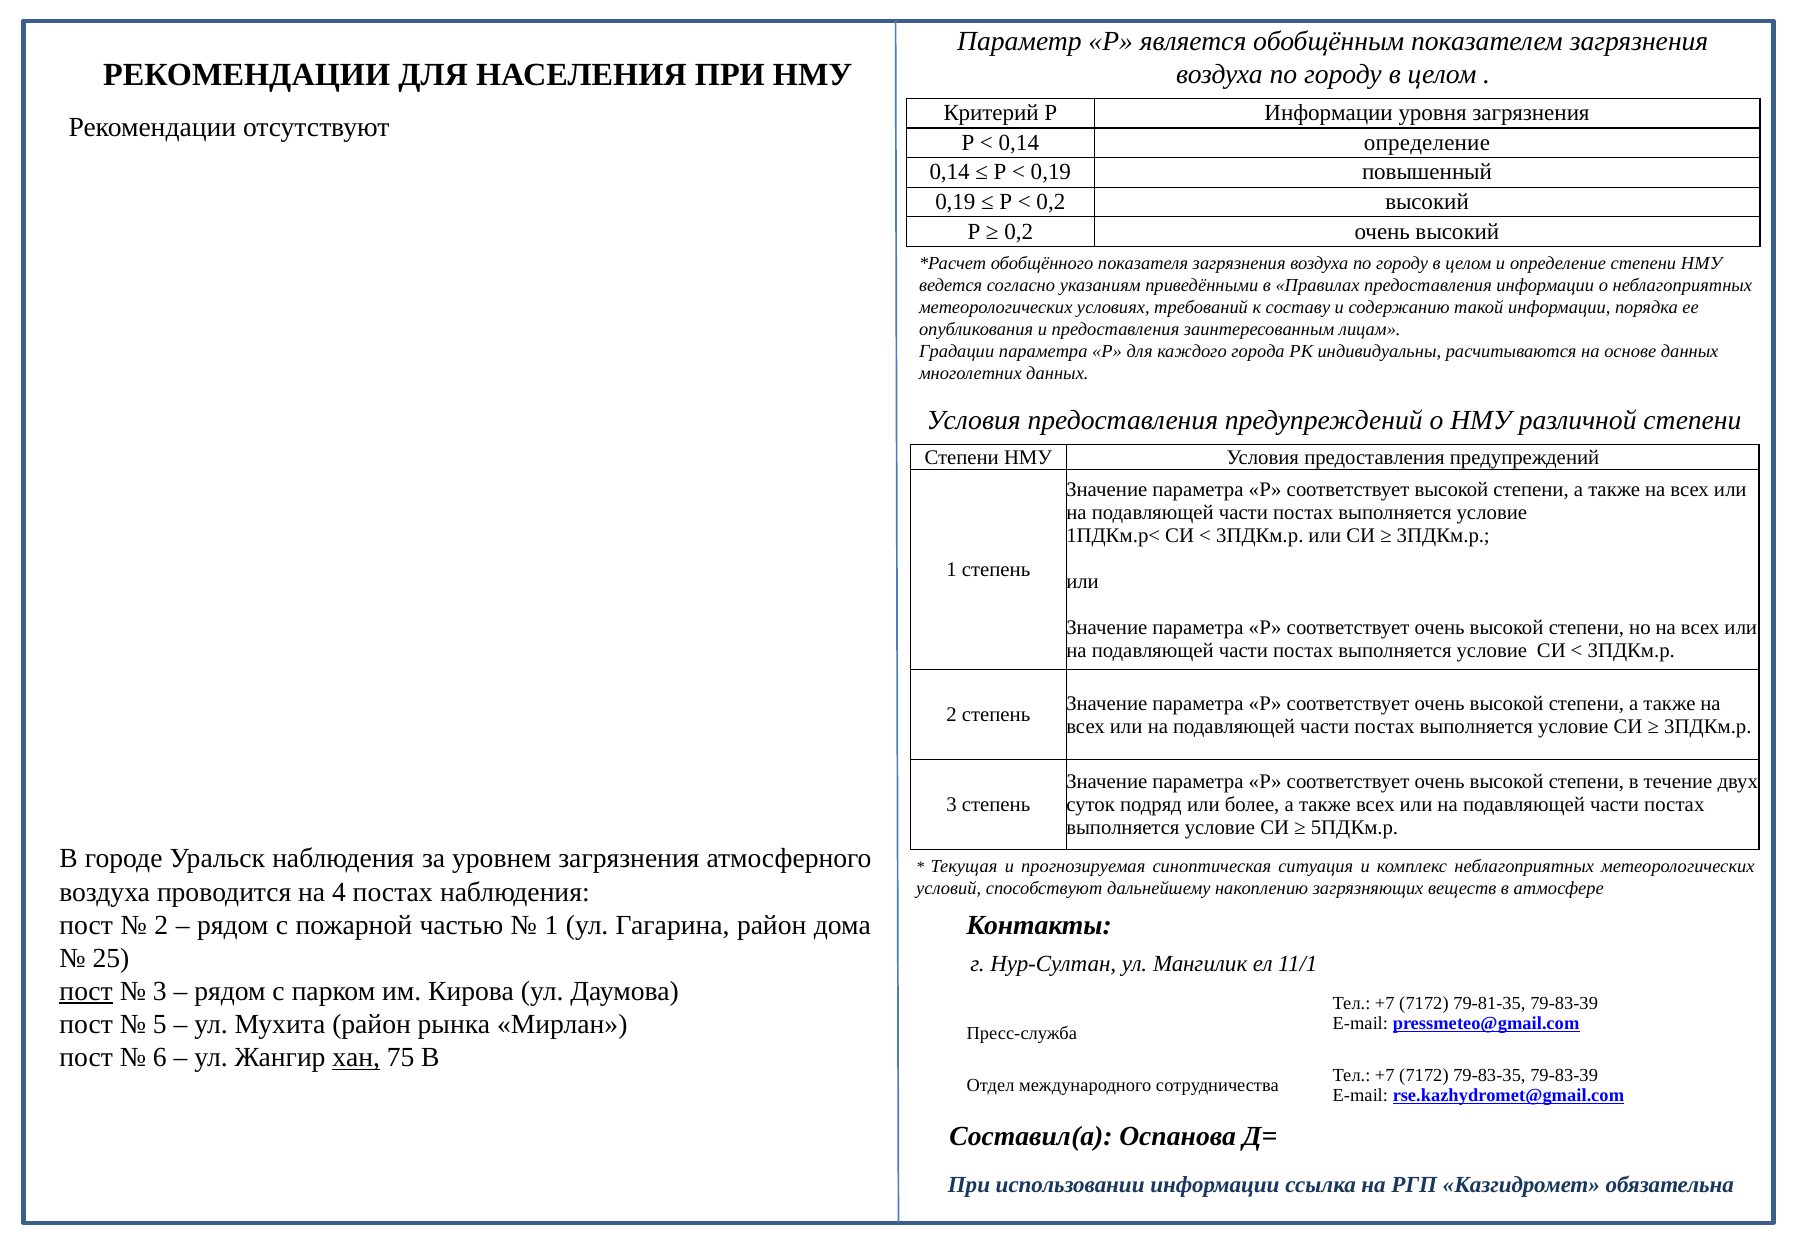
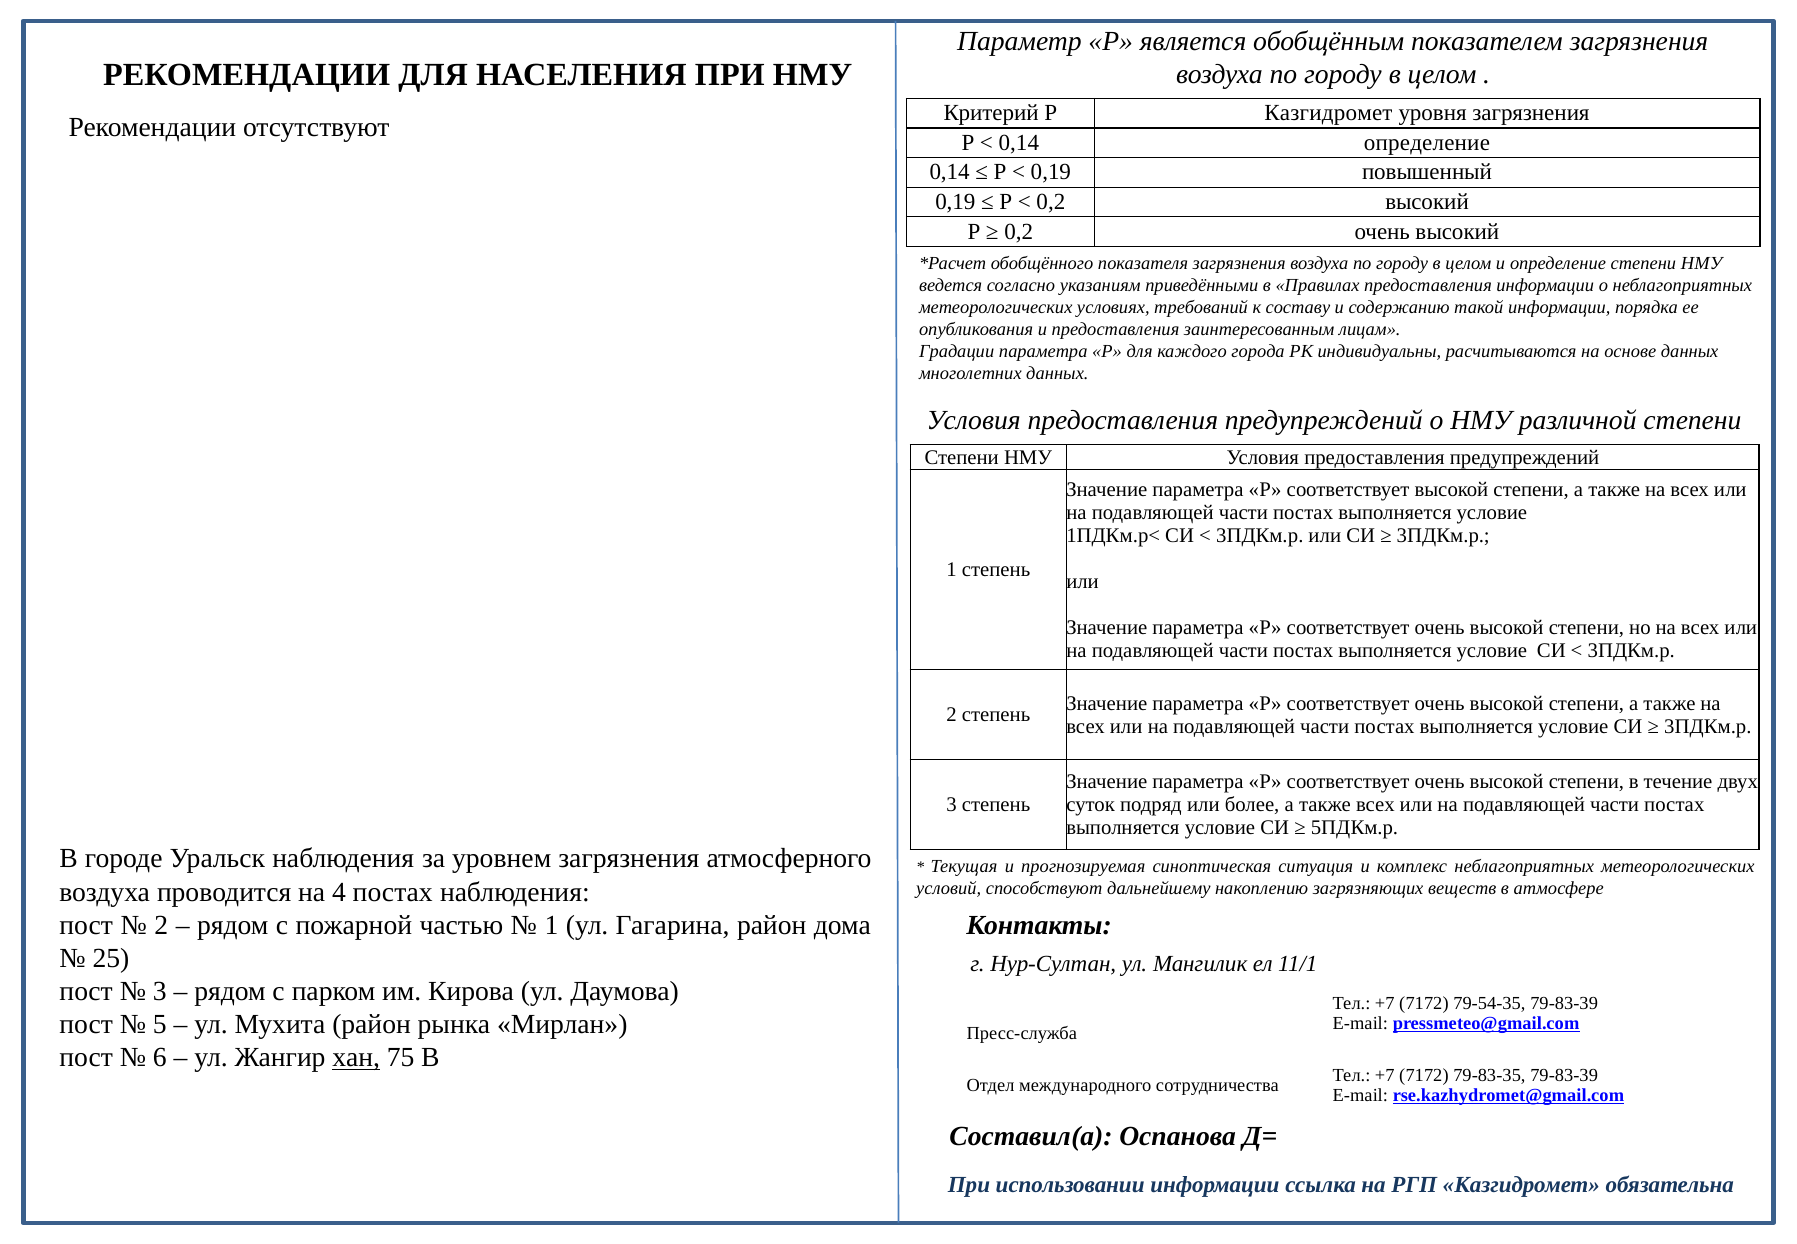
Р Информации: Информации -> Казгидромет (1328, 113)
пост underline: present -> none (86, 991)
79-81-35: 79-81-35 -> 79-54-35 (1489, 1003)
